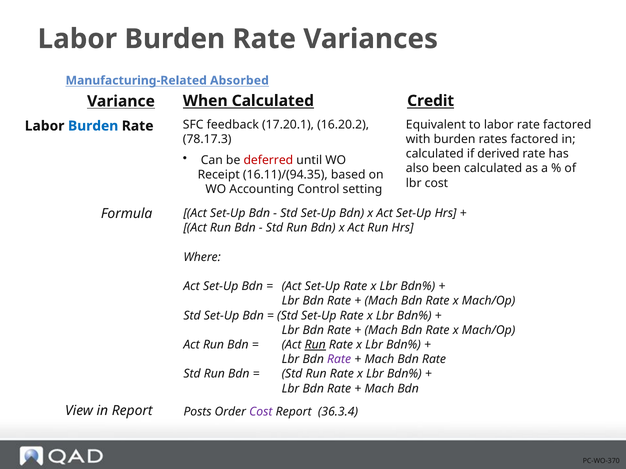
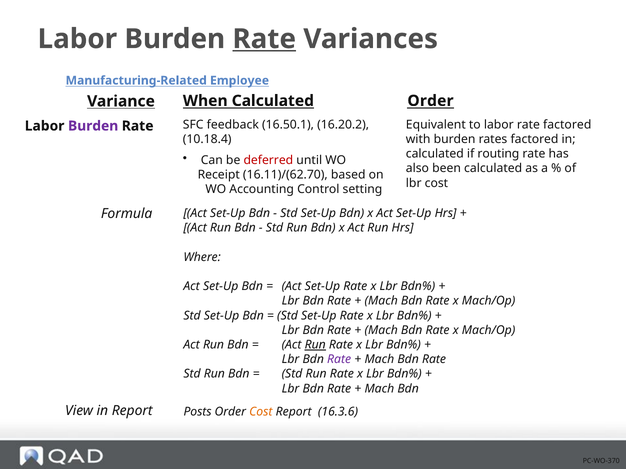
Rate underline: none -> present (264, 39)
Absorbed: Absorbed -> Employee (240, 81)
Calculated Credit: Credit -> Order (430, 101)
17.20.1: 17.20.1 -> 16.50.1 (288, 125)
Burden colour: blue -> purple (93, 126)
78.17.3: 78.17.3 -> 10.18.4 (207, 140)
derived: derived -> routing (498, 154)
16.11)/(94.35: 16.11)/(94.35 -> 16.11)/(62.70 (285, 175)
Cost colour: purple -> orange (261, 412)
36.3.4: 36.3.4 -> 16.3.6 (338, 412)
